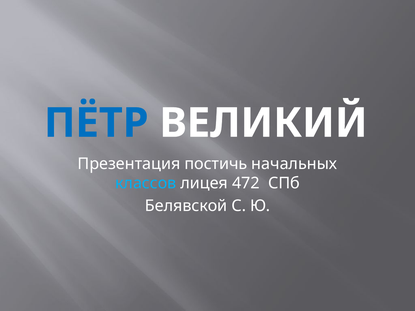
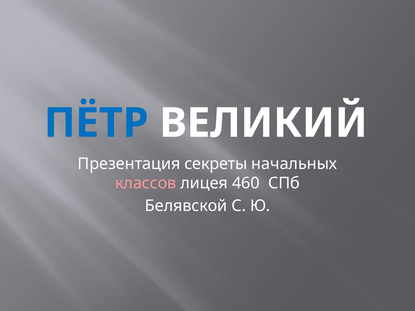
постичь: постичь -> секреты (216, 164)
классов colour: light blue -> pink (146, 183)
472: 472 -> 460 (246, 183)
